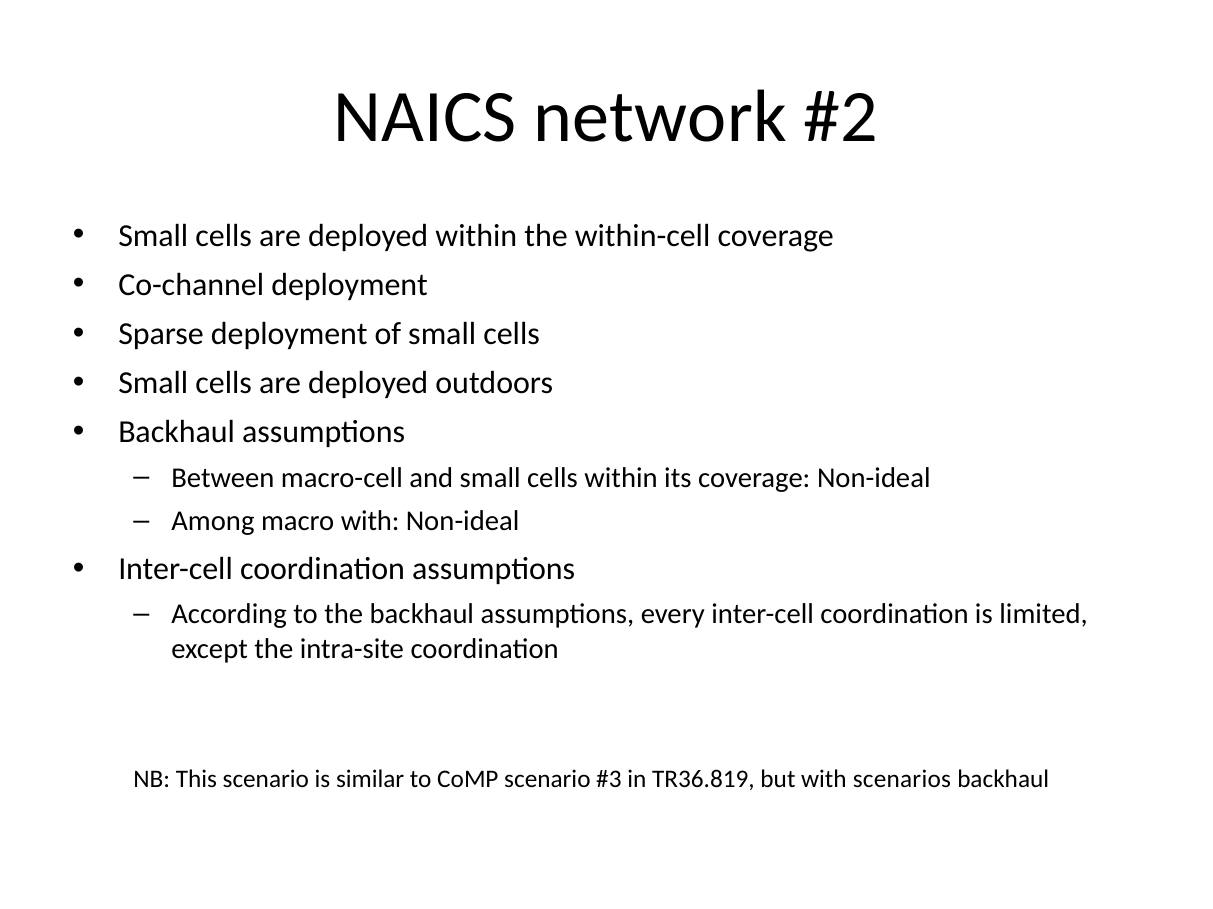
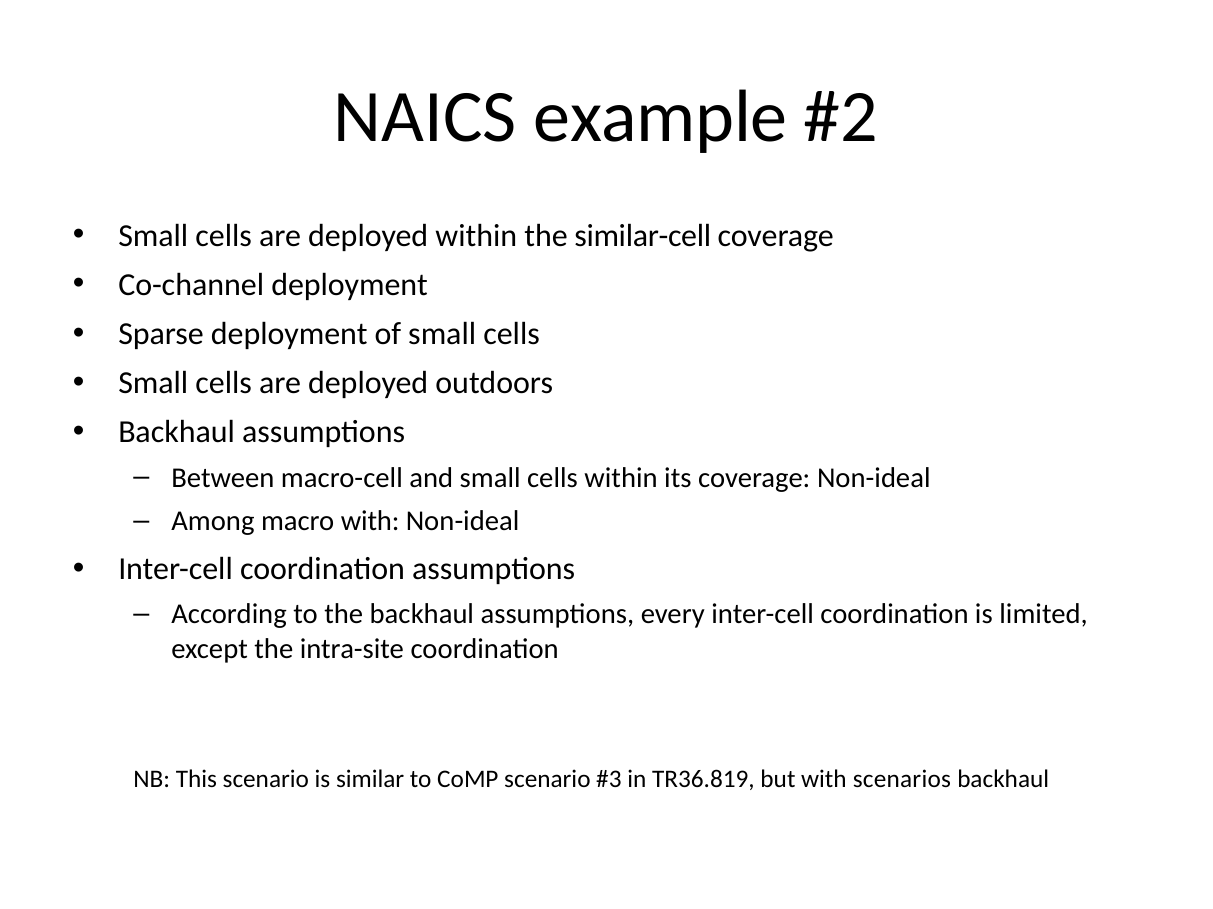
network: network -> example (661, 117)
within-cell: within-cell -> similar-cell (643, 236)
